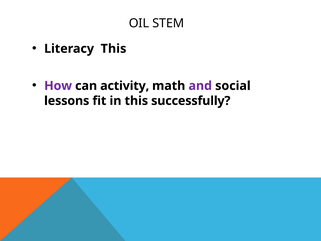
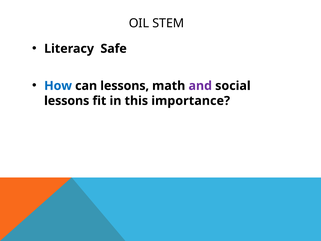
Literacy This: This -> Safe (114, 49)
How colour: purple -> blue (58, 86)
can activity: activity -> lessons (125, 86)
successfully: successfully -> importance (191, 101)
